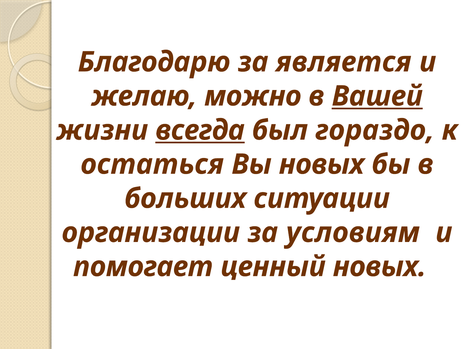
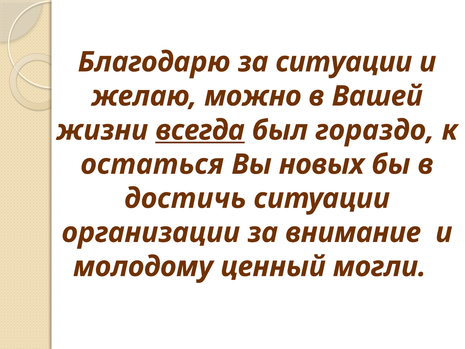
за является: является -> ситуации (344, 62)
Вашей underline: present -> none (377, 96)
больших: больших -> достичь (185, 198)
условиям: условиям -> внимание (353, 232)
помогает: помогает -> молодому (143, 267)
ценный новых: новых -> могли (380, 267)
